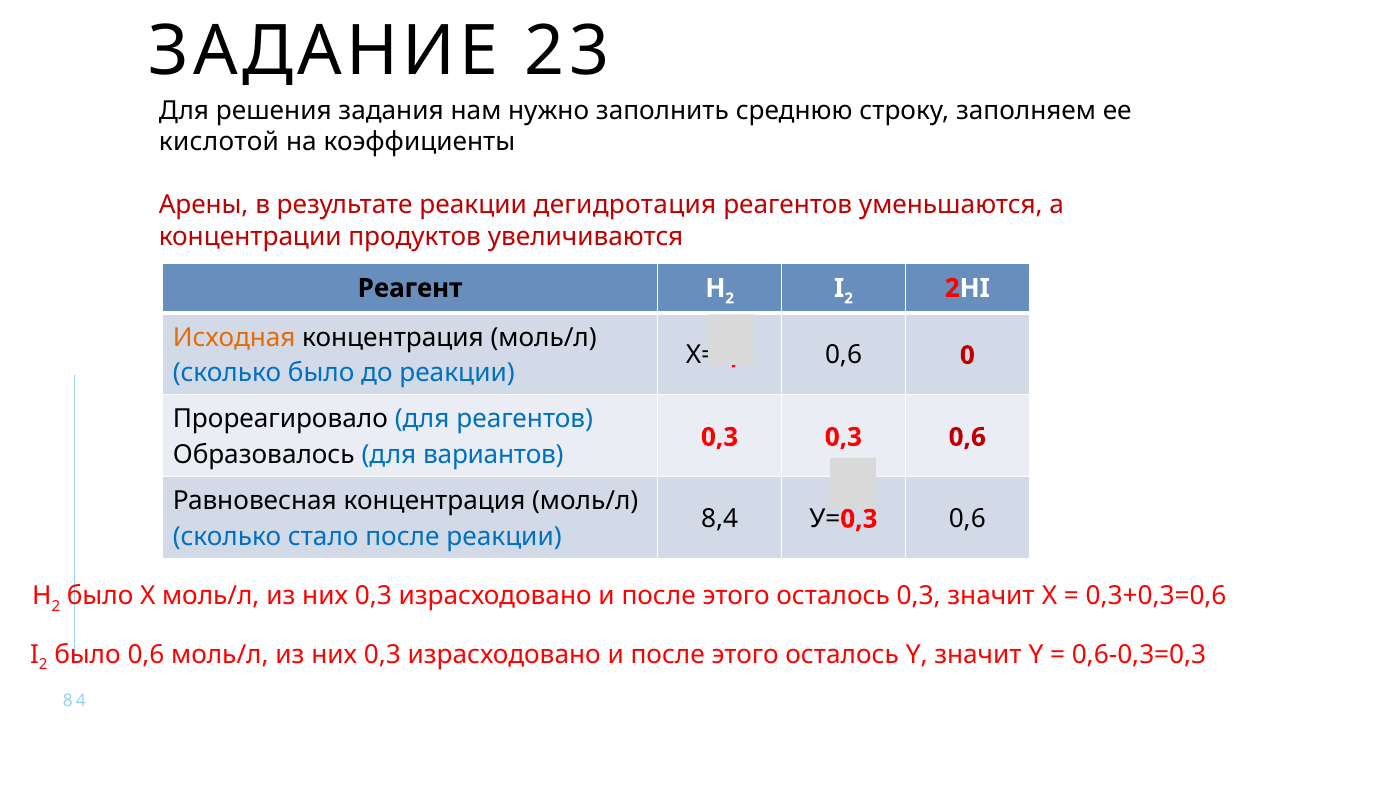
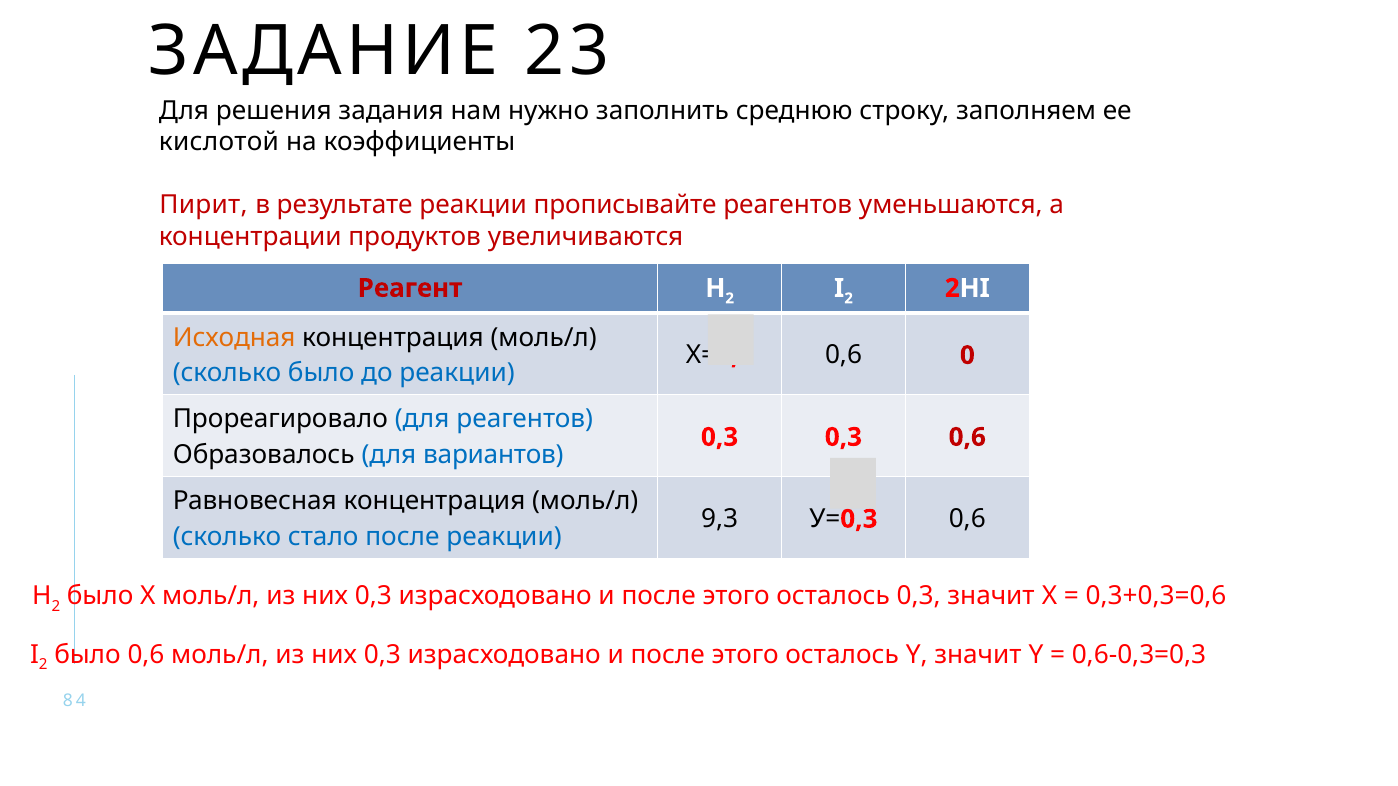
Арены: Арены -> Пирит (203, 205)
дегидротация: дегидротация -> прописывайте (625, 205)
Реагент colour: black -> red (410, 288)
8,4: 8,4 -> 9,3 (720, 519)
